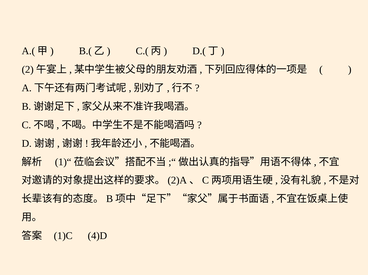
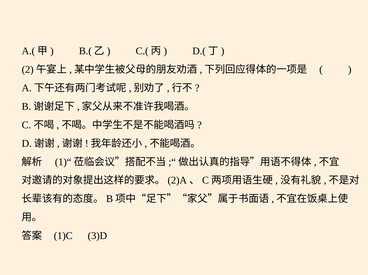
4)D: 4)D -> 3)D (97, 236)
